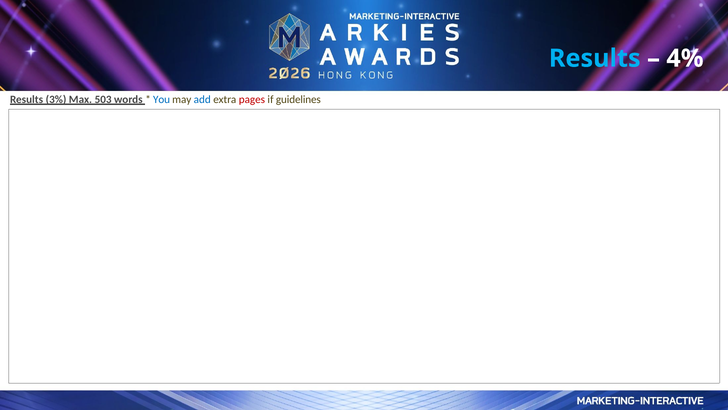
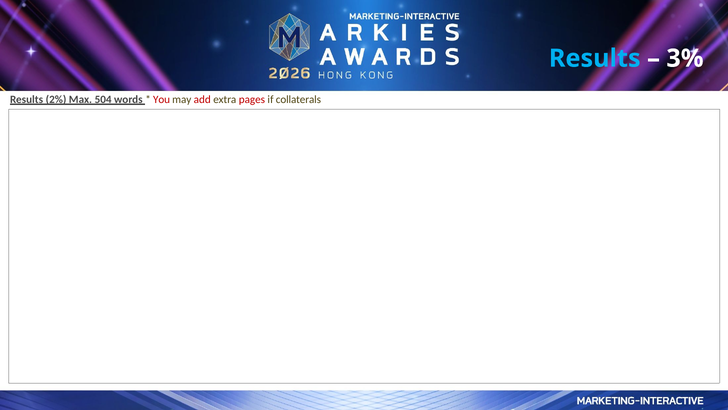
4%: 4% -> 3% (685, 58)
3%: 3% -> 2% (56, 99)
503: 503 -> 504 (103, 99)
You colour: blue -> red (162, 99)
add colour: blue -> red (202, 99)
guidelines: guidelines -> collaterals (298, 99)
